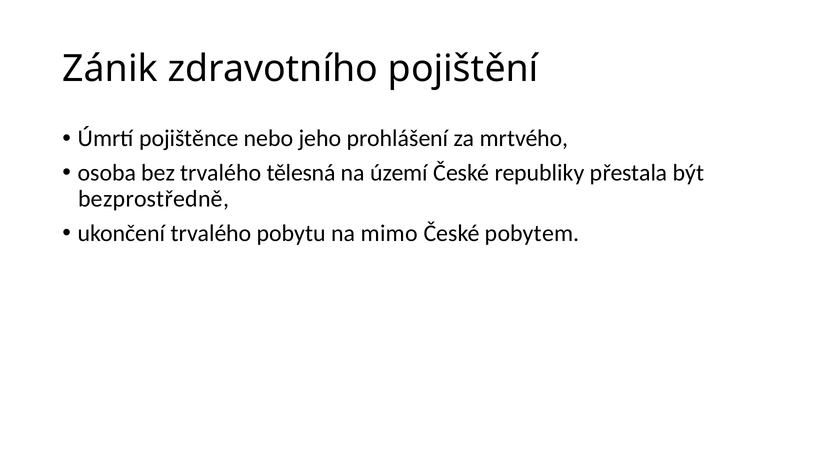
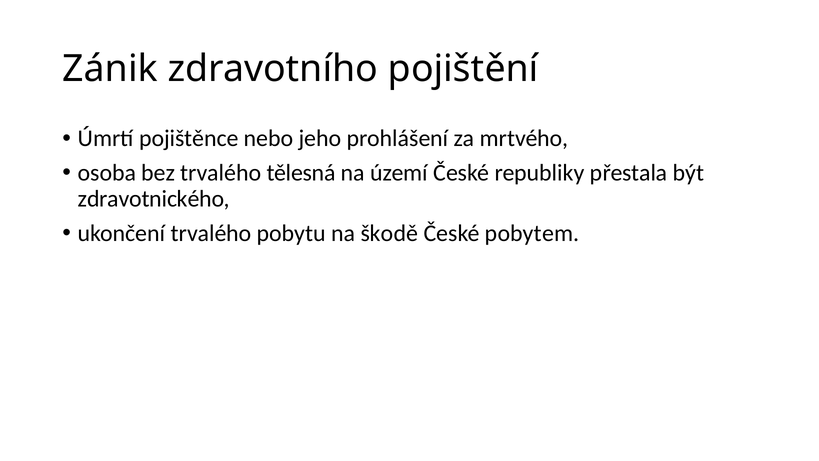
bezprostředně: bezprostředně -> zdravotnického (154, 199)
mimo: mimo -> škodě (389, 233)
